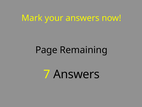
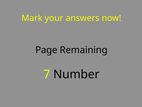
7 Answers: Answers -> Number (76, 74)
